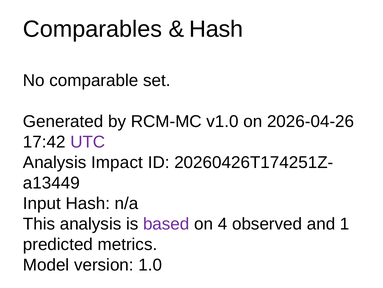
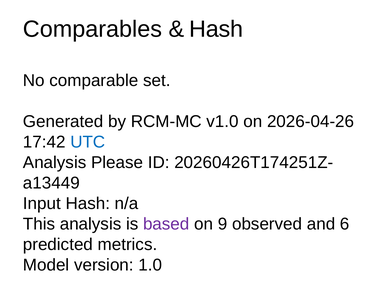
UTC colour: purple -> blue (88, 142)
Impact: Impact -> Please (117, 162)
4: 4 -> 9 (223, 223)
1: 1 -> 6 (345, 223)
